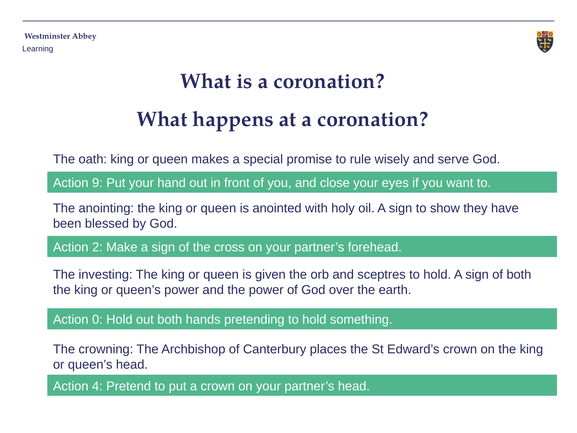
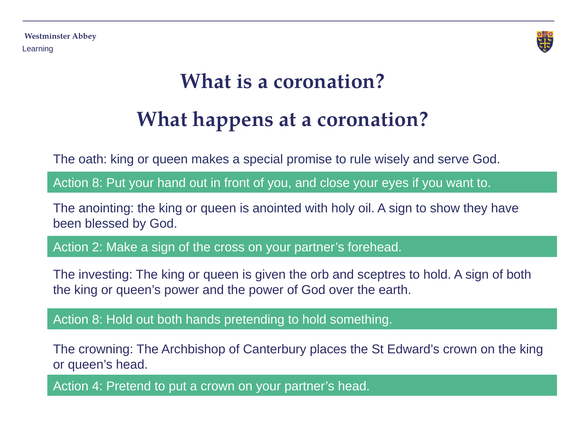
9: 9 -> 8 (97, 183)
0: 0 -> 8 (97, 320)
